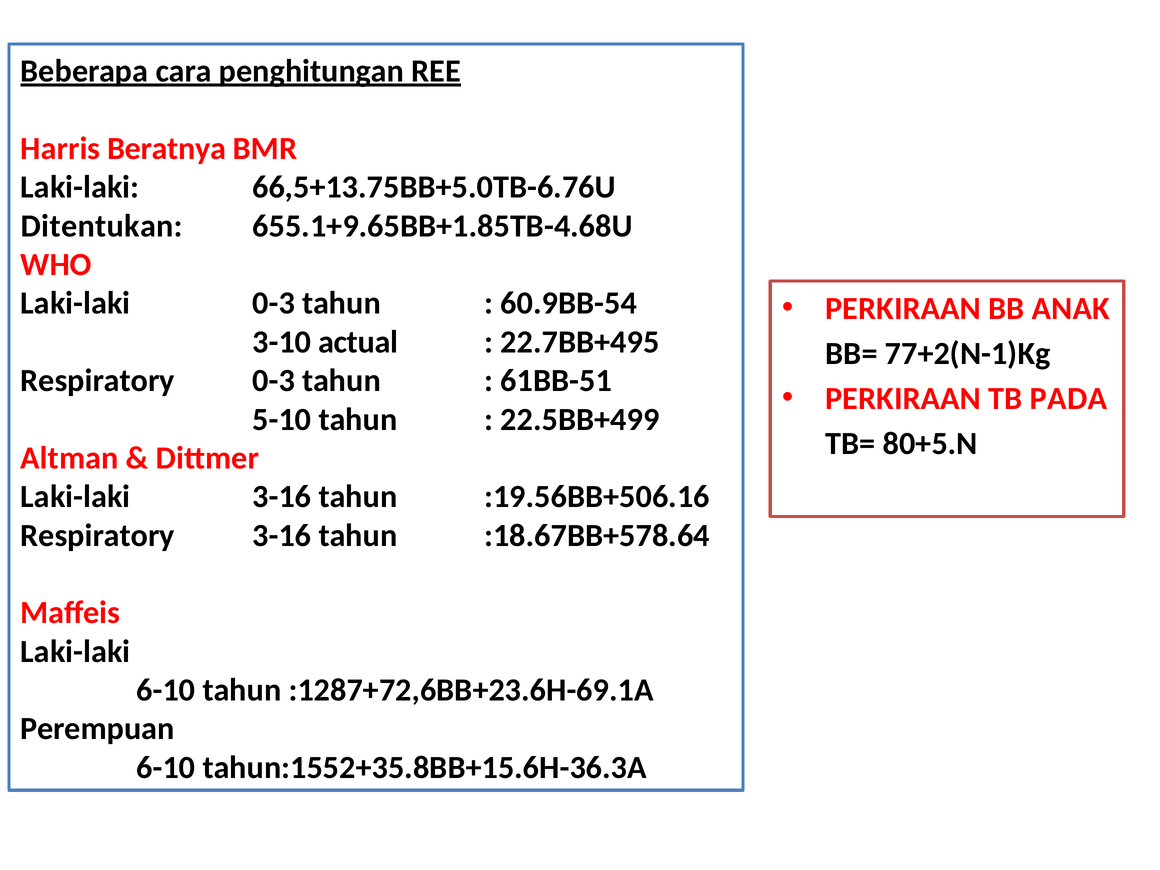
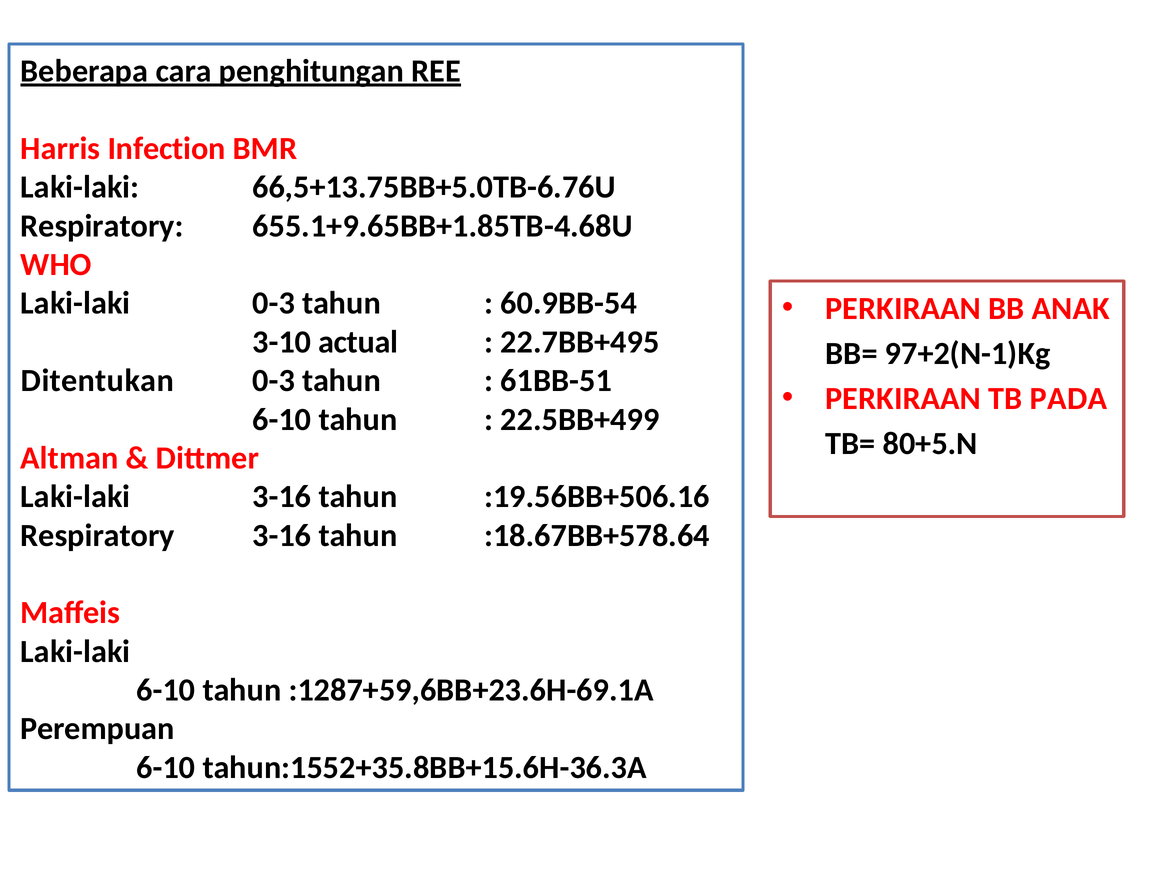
Beratnya: Beratnya -> Infection (167, 149)
Ditentukan: Ditentukan -> Respiratory (102, 226)
77+2(N-1)Kg: 77+2(N-1)Kg -> 97+2(N-1)Kg (968, 353)
Respiratory: Respiratory -> Ditentukan (97, 381)
5-10: 5-10 -> 6-10 (282, 419)
:1287+72,6BB+23.6H-69.1A: :1287+72,6BB+23.6H-69.1A -> :1287+59,6BB+23.6H-69.1A (471, 690)
